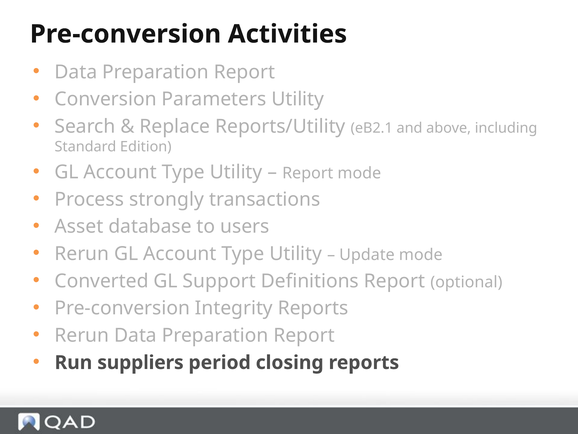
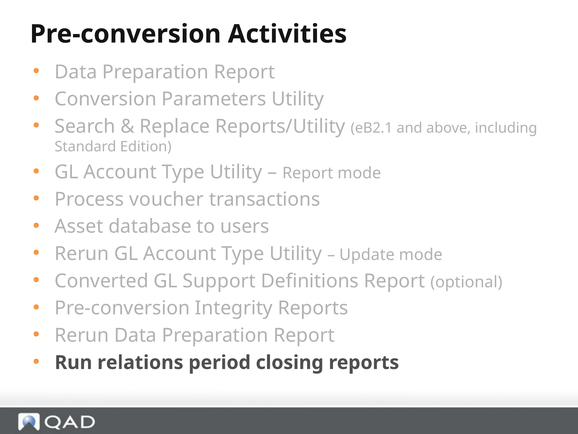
strongly: strongly -> voucher (166, 199)
suppliers: suppliers -> relations (140, 362)
